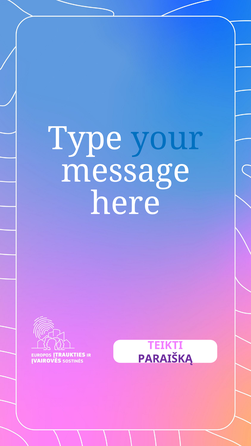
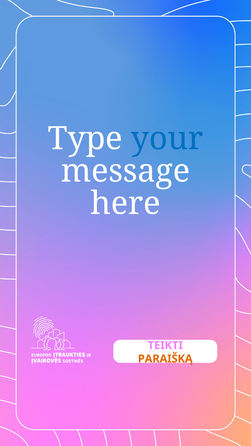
PARAIŠKĄ colour: purple -> orange (165, 359)
